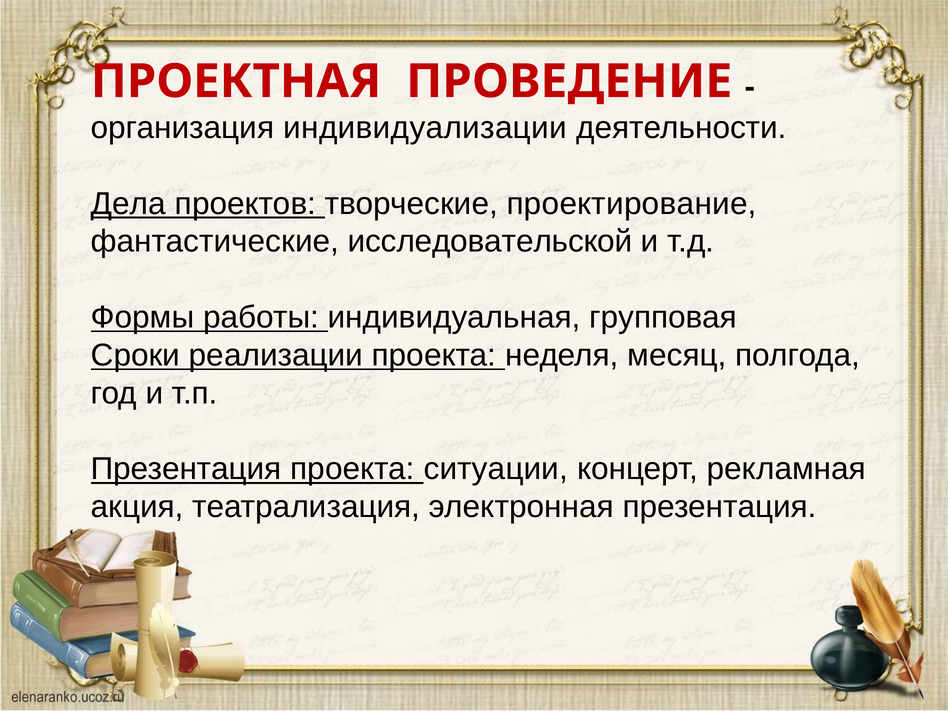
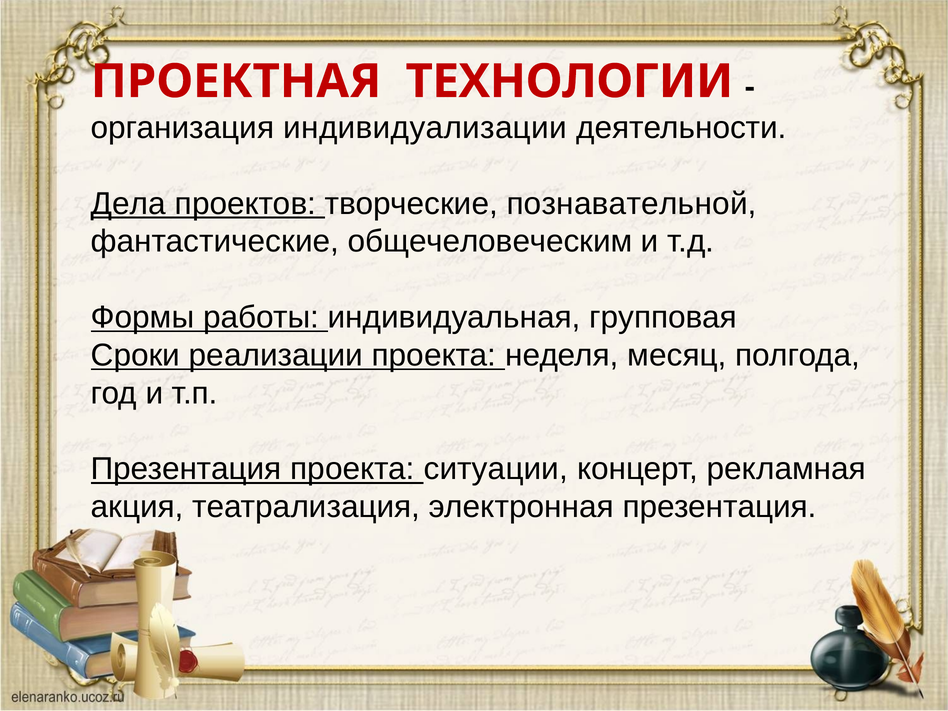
ПРОВЕДЕНИЕ: ПРОВЕДЕНИЕ -> ТЕХНОЛОГИИ (569, 81)
проектирование: проектирование -> познавательной (632, 204)
исследовательской: исследовательской -> общечеловеческим (490, 242)
